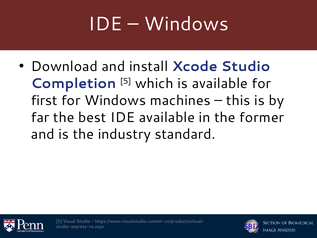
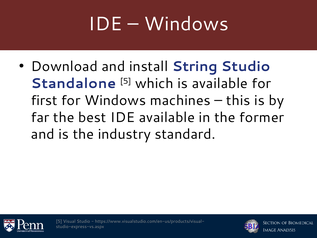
Xcode: Xcode -> String (195, 67)
Completion: Completion -> Standalone (73, 83)
